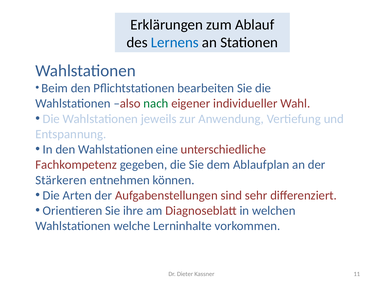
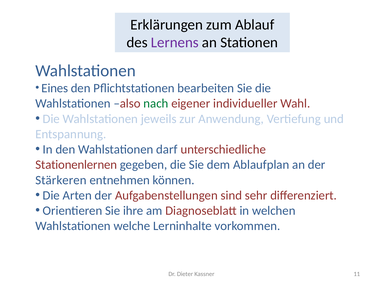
Lernens colour: blue -> purple (175, 43)
Beim: Beim -> Eines (55, 88)
eine: eine -> darf (167, 150)
Fachkompetenz: Fachkompetenz -> Stationenlernen (76, 165)
